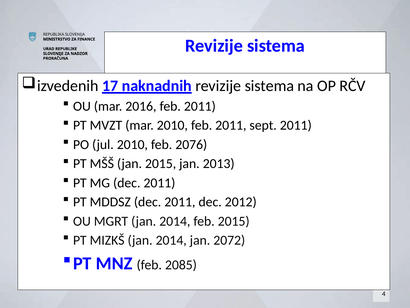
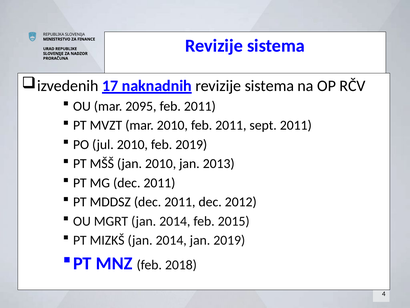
2016: 2016 -> 2095 (141, 106)
feb 2076: 2076 -> 2019 (191, 144)
jan 2015: 2015 -> 2010 (161, 163)
jan 2072: 2072 -> 2019 (229, 240)
2085: 2085 -> 2018 (181, 265)
